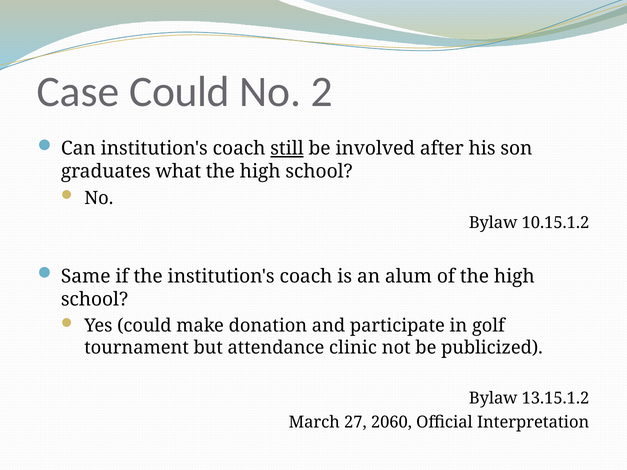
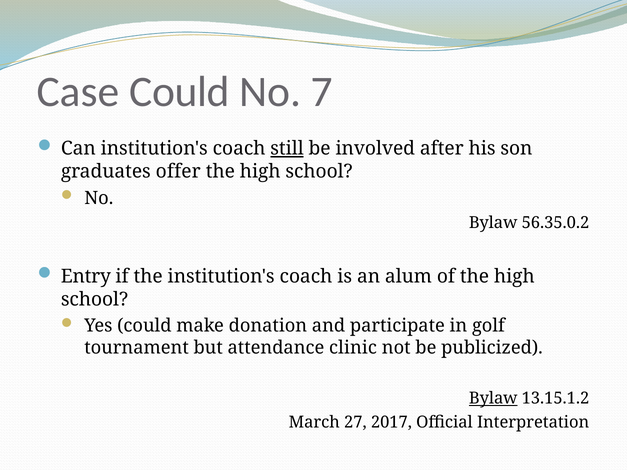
2: 2 -> 7 (322, 92)
what: what -> offer (178, 172)
10.15.1.2: 10.15.1.2 -> 56.35.0.2 (555, 223)
Same: Same -> Entry (86, 276)
Bylaw underline: none -> present (493, 399)
2060: 2060 -> 2017 (391, 422)
